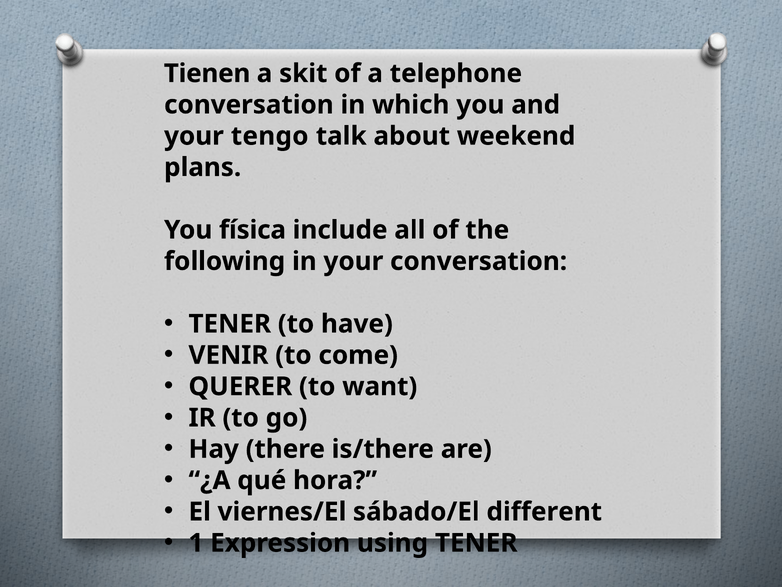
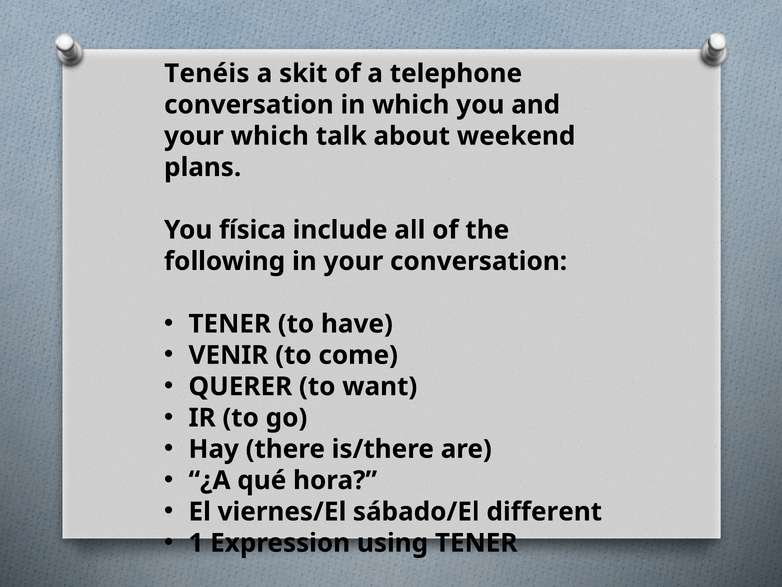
Tienen: Tienen -> Tenéis (207, 73)
your tengo: tengo -> which (270, 136)
